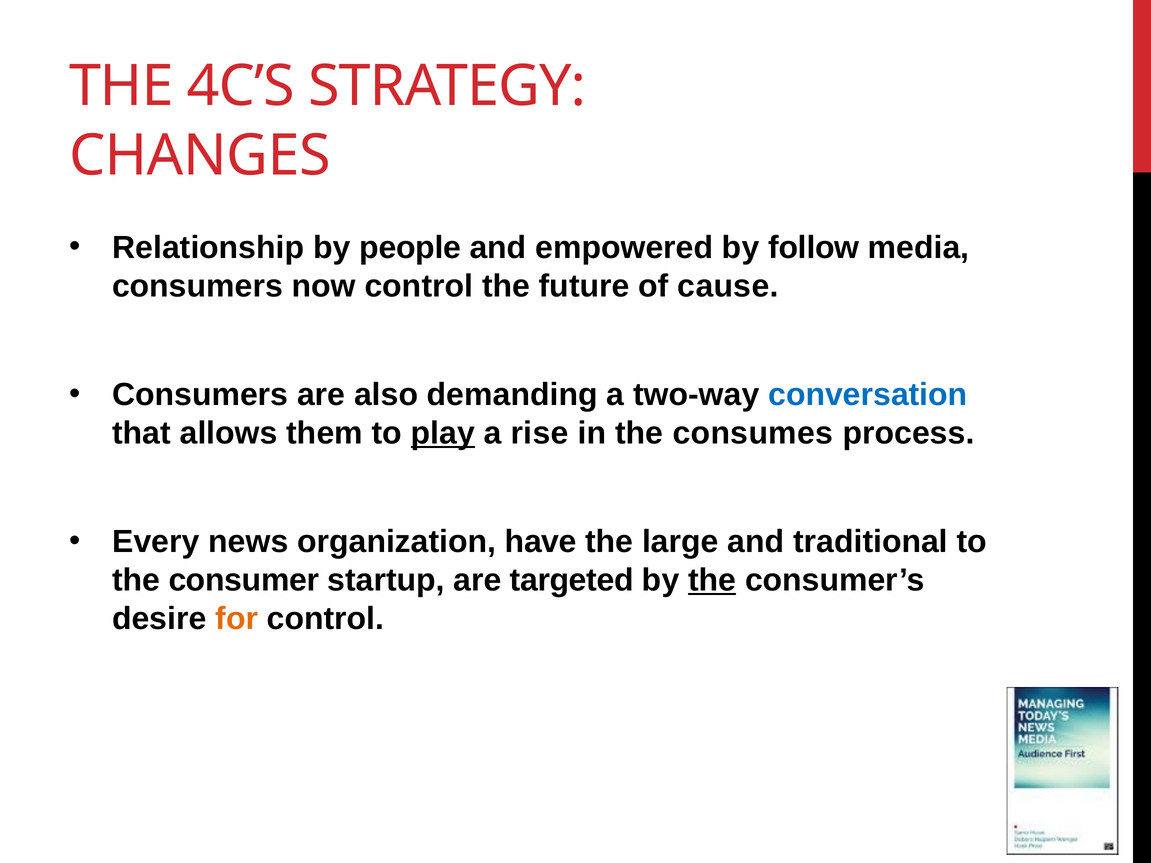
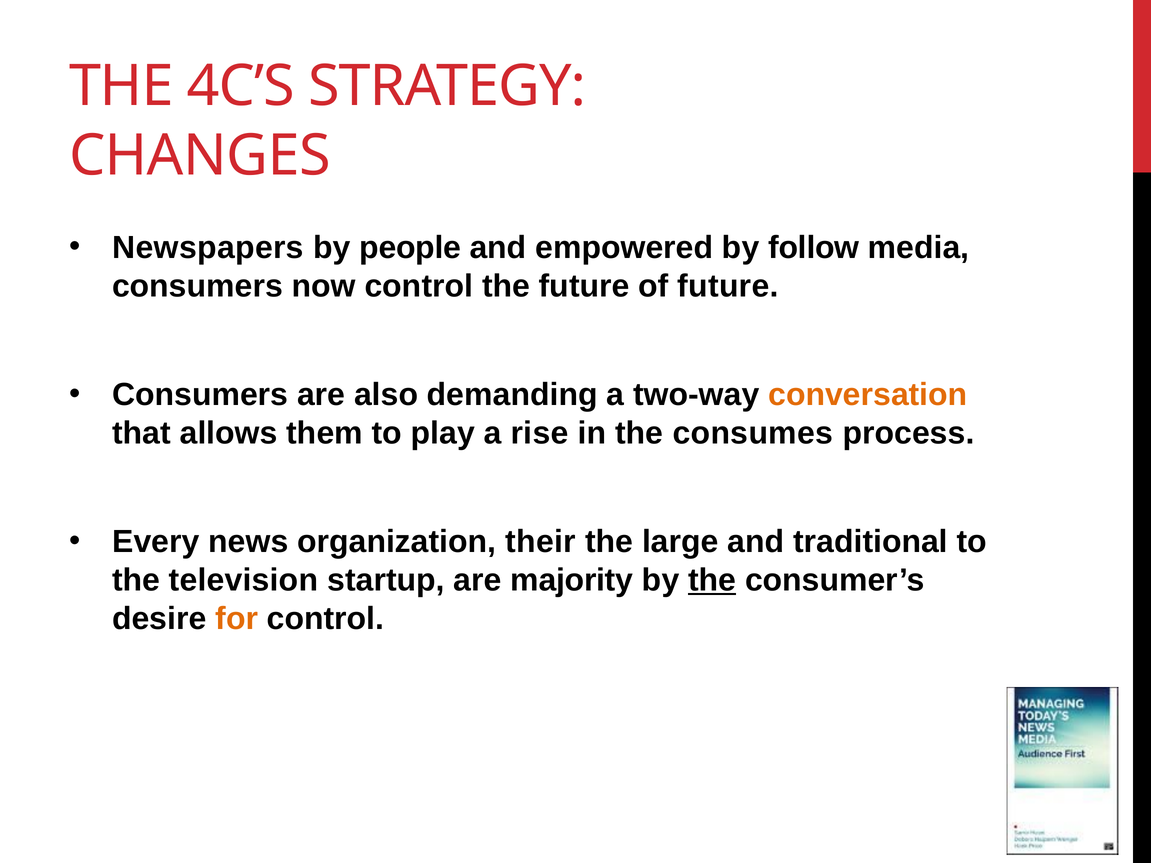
Relationship: Relationship -> Newspapers (208, 248)
of cause: cause -> future (728, 286)
conversation colour: blue -> orange (868, 395)
play underline: present -> none (443, 433)
have: have -> their (540, 542)
consumer: consumer -> television (244, 580)
targeted: targeted -> majority (572, 580)
